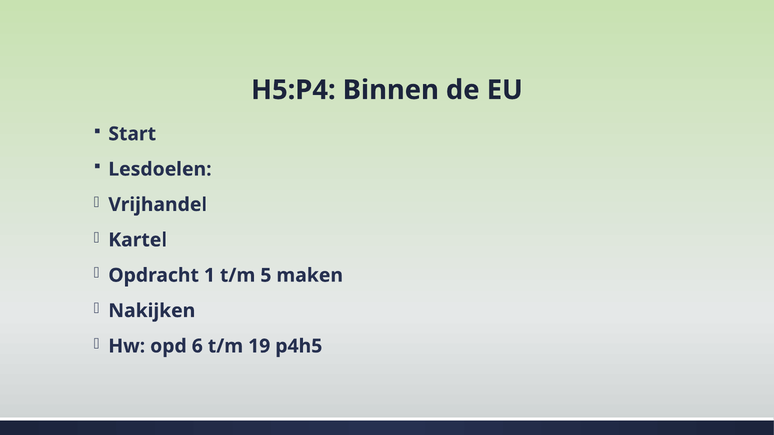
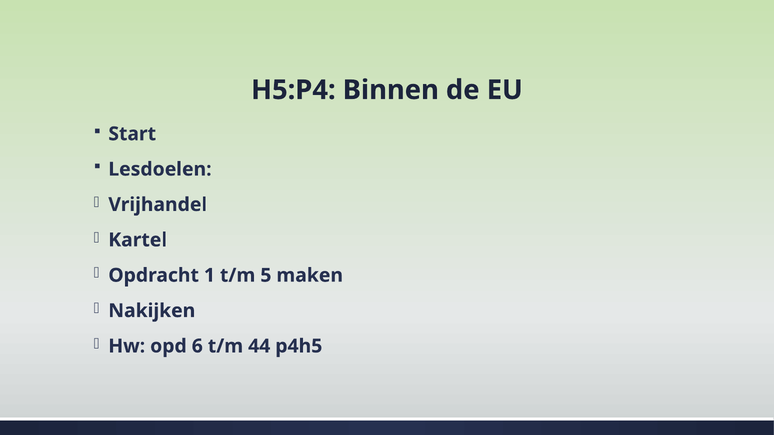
19: 19 -> 44 (259, 346)
